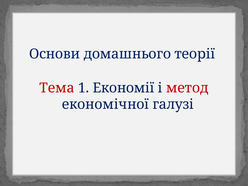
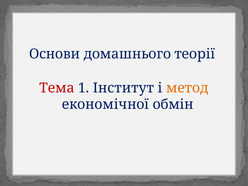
Економії: Економії -> Інститут (123, 88)
метод colour: red -> orange (187, 88)
галузі: галузі -> обмін (173, 104)
